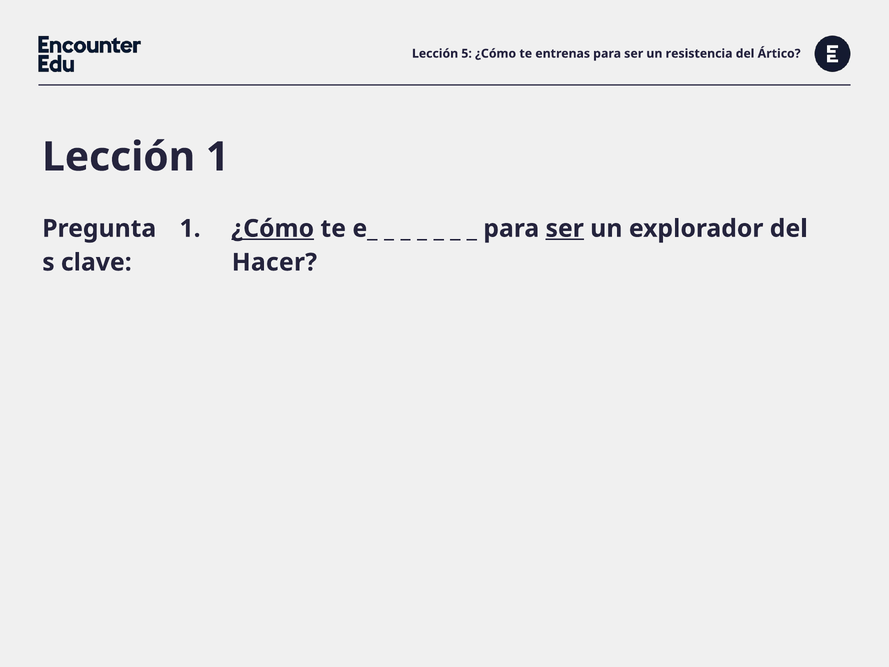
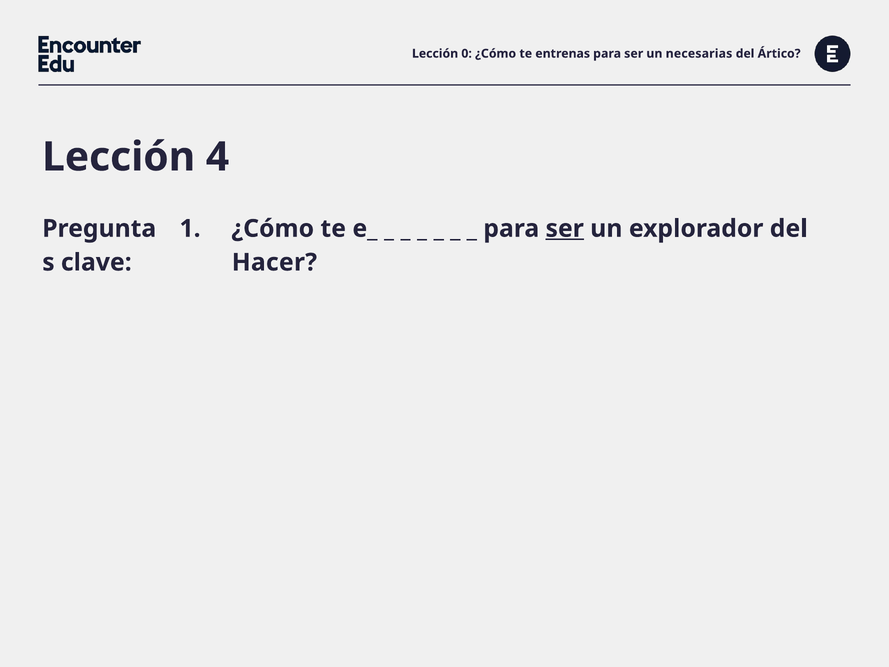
5: 5 -> 0 (467, 54)
resistencia: resistencia -> necesarias (699, 54)
Lección 1: 1 -> 4 (217, 157)
¿Cómo underline: present -> none (273, 229)
